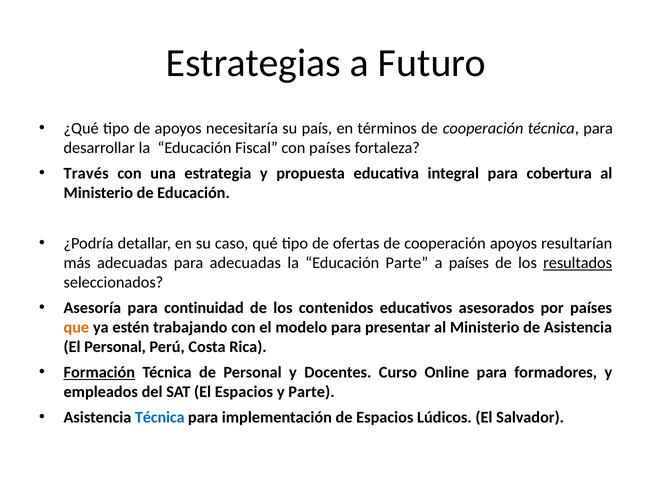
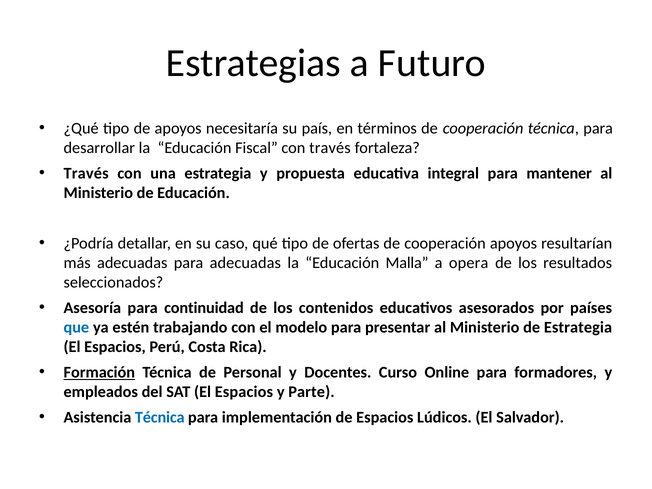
con países: países -> través (330, 148)
cobertura: cobertura -> mantener (559, 173)
Educación Parte: Parte -> Malla (407, 263)
a países: países -> opera (469, 263)
resultados underline: present -> none (578, 263)
que colour: orange -> blue (76, 328)
de Asistencia: Asistencia -> Estrategia (578, 328)
Personal: Personal -> Espacios (115, 347)
